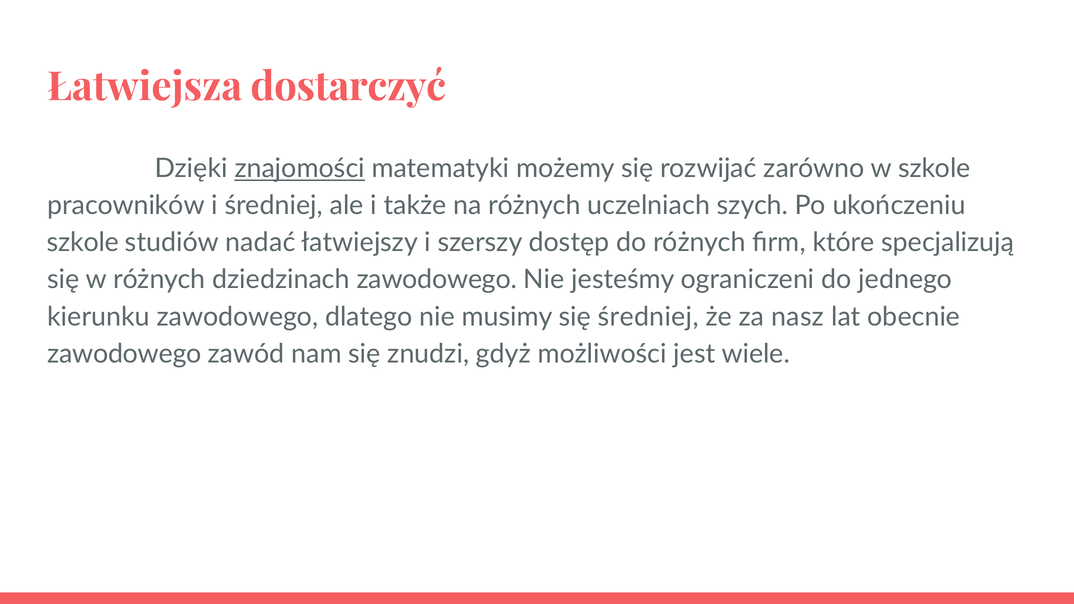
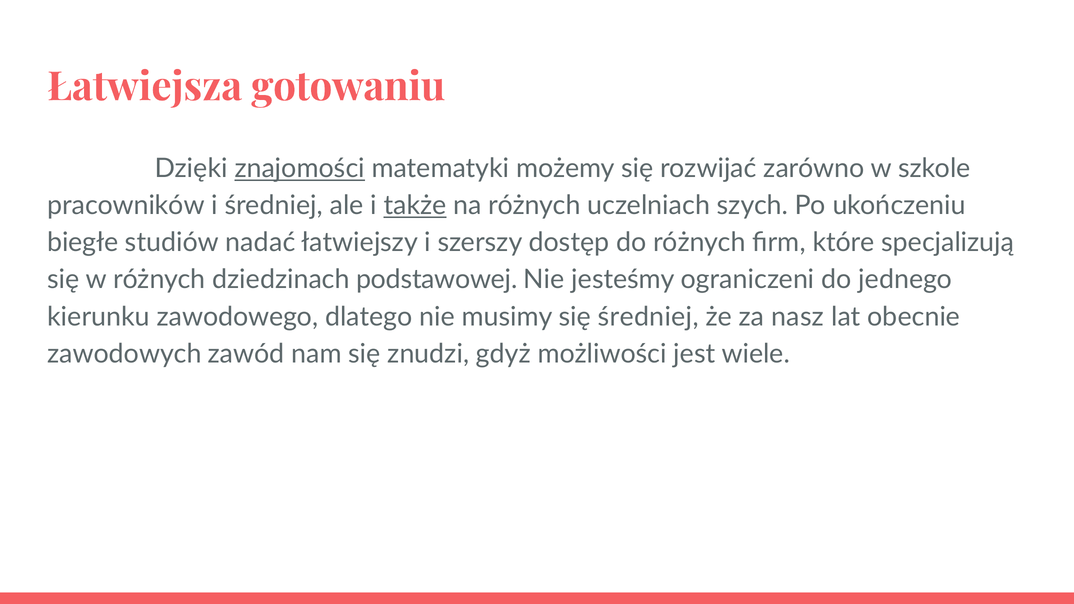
dostarczyć: dostarczyć -> gotowaniu (348, 87)
także underline: none -> present (415, 206)
szkole: szkole -> biegłe (83, 243)
dziedzinach zawodowego: zawodowego -> podstawowej (437, 280)
zawodowego: zawodowego -> zawodowych (124, 354)
